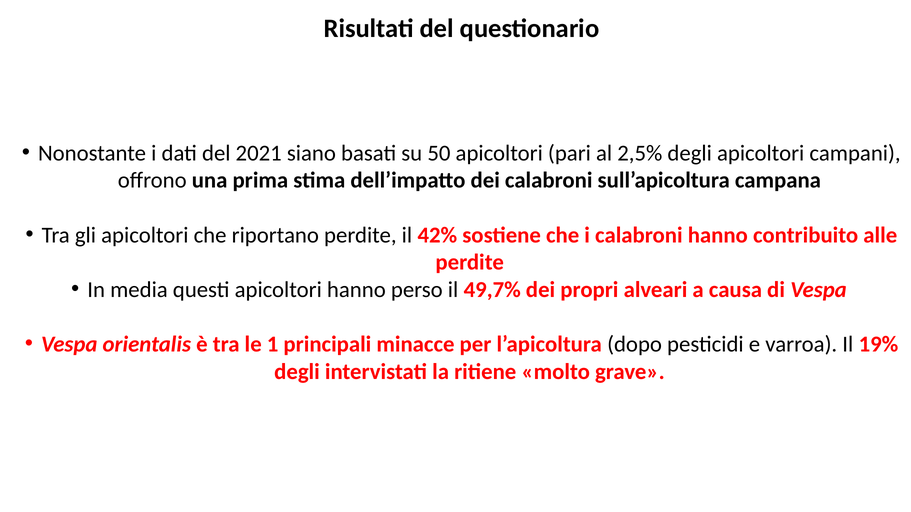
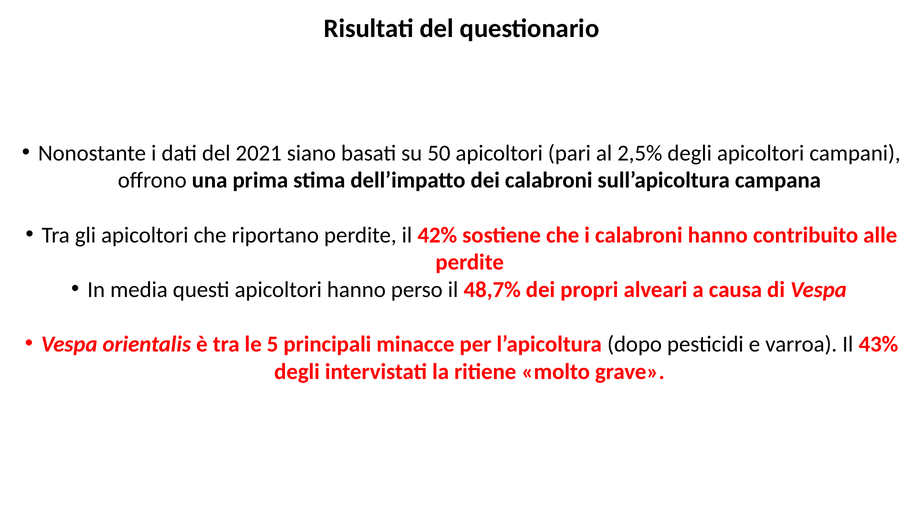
49,7%: 49,7% -> 48,7% (492, 290)
1: 1 -> 5 (273, 345)
19%: 19% -> 43% (878, 345)
